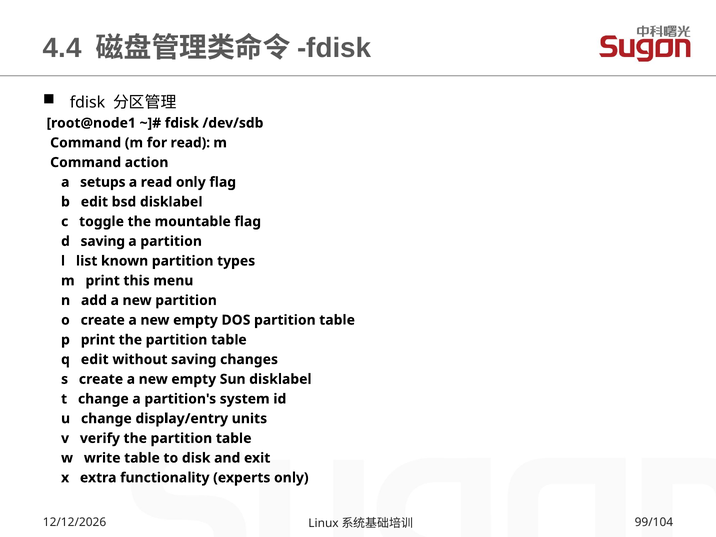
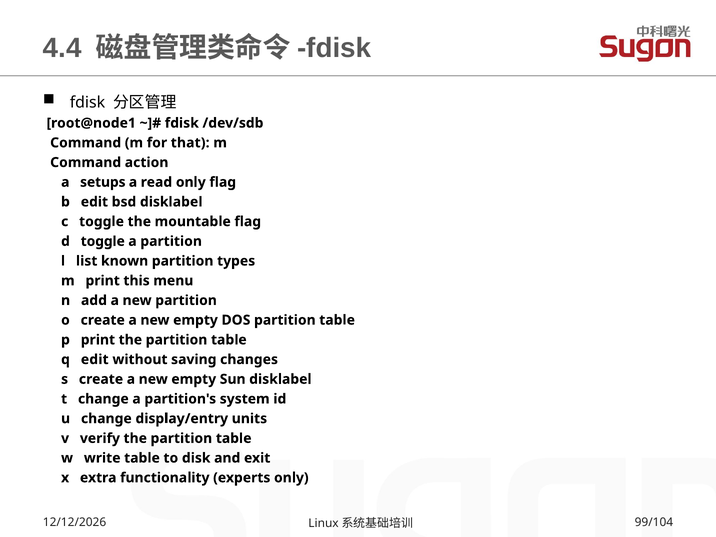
for read: read -> that (190, 143)
d saving: saving -> toggle (103, 241)
